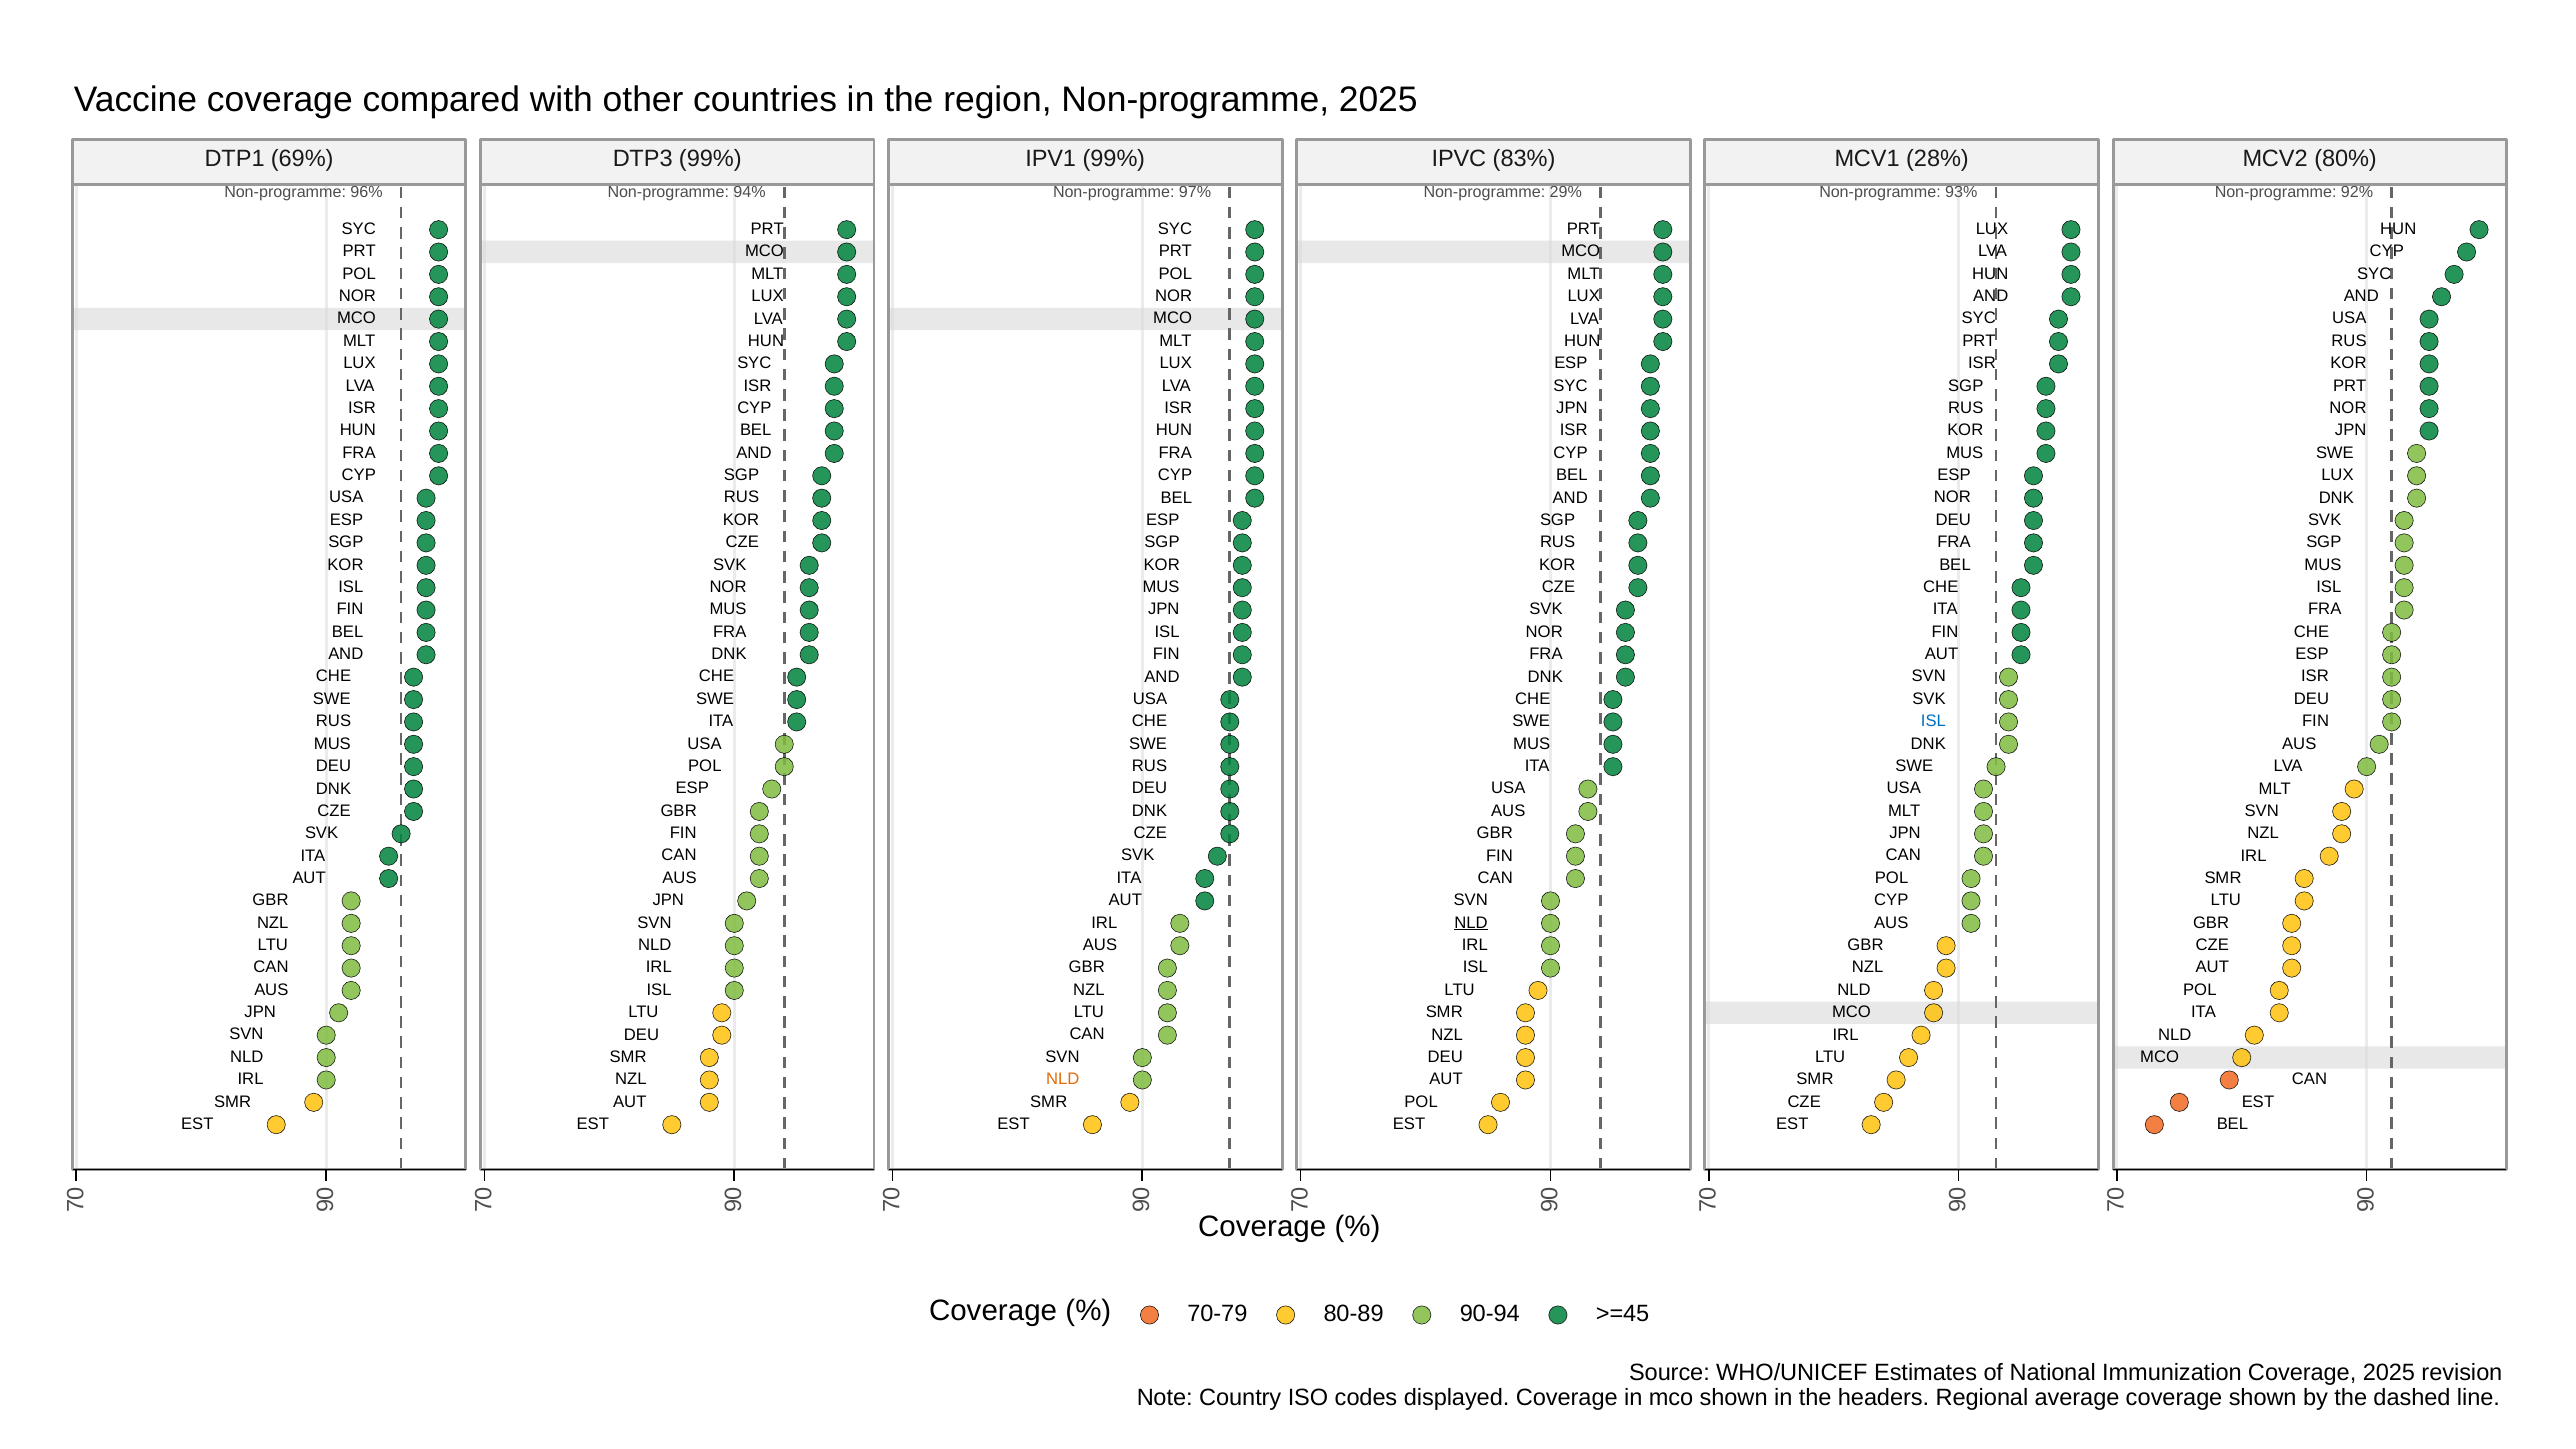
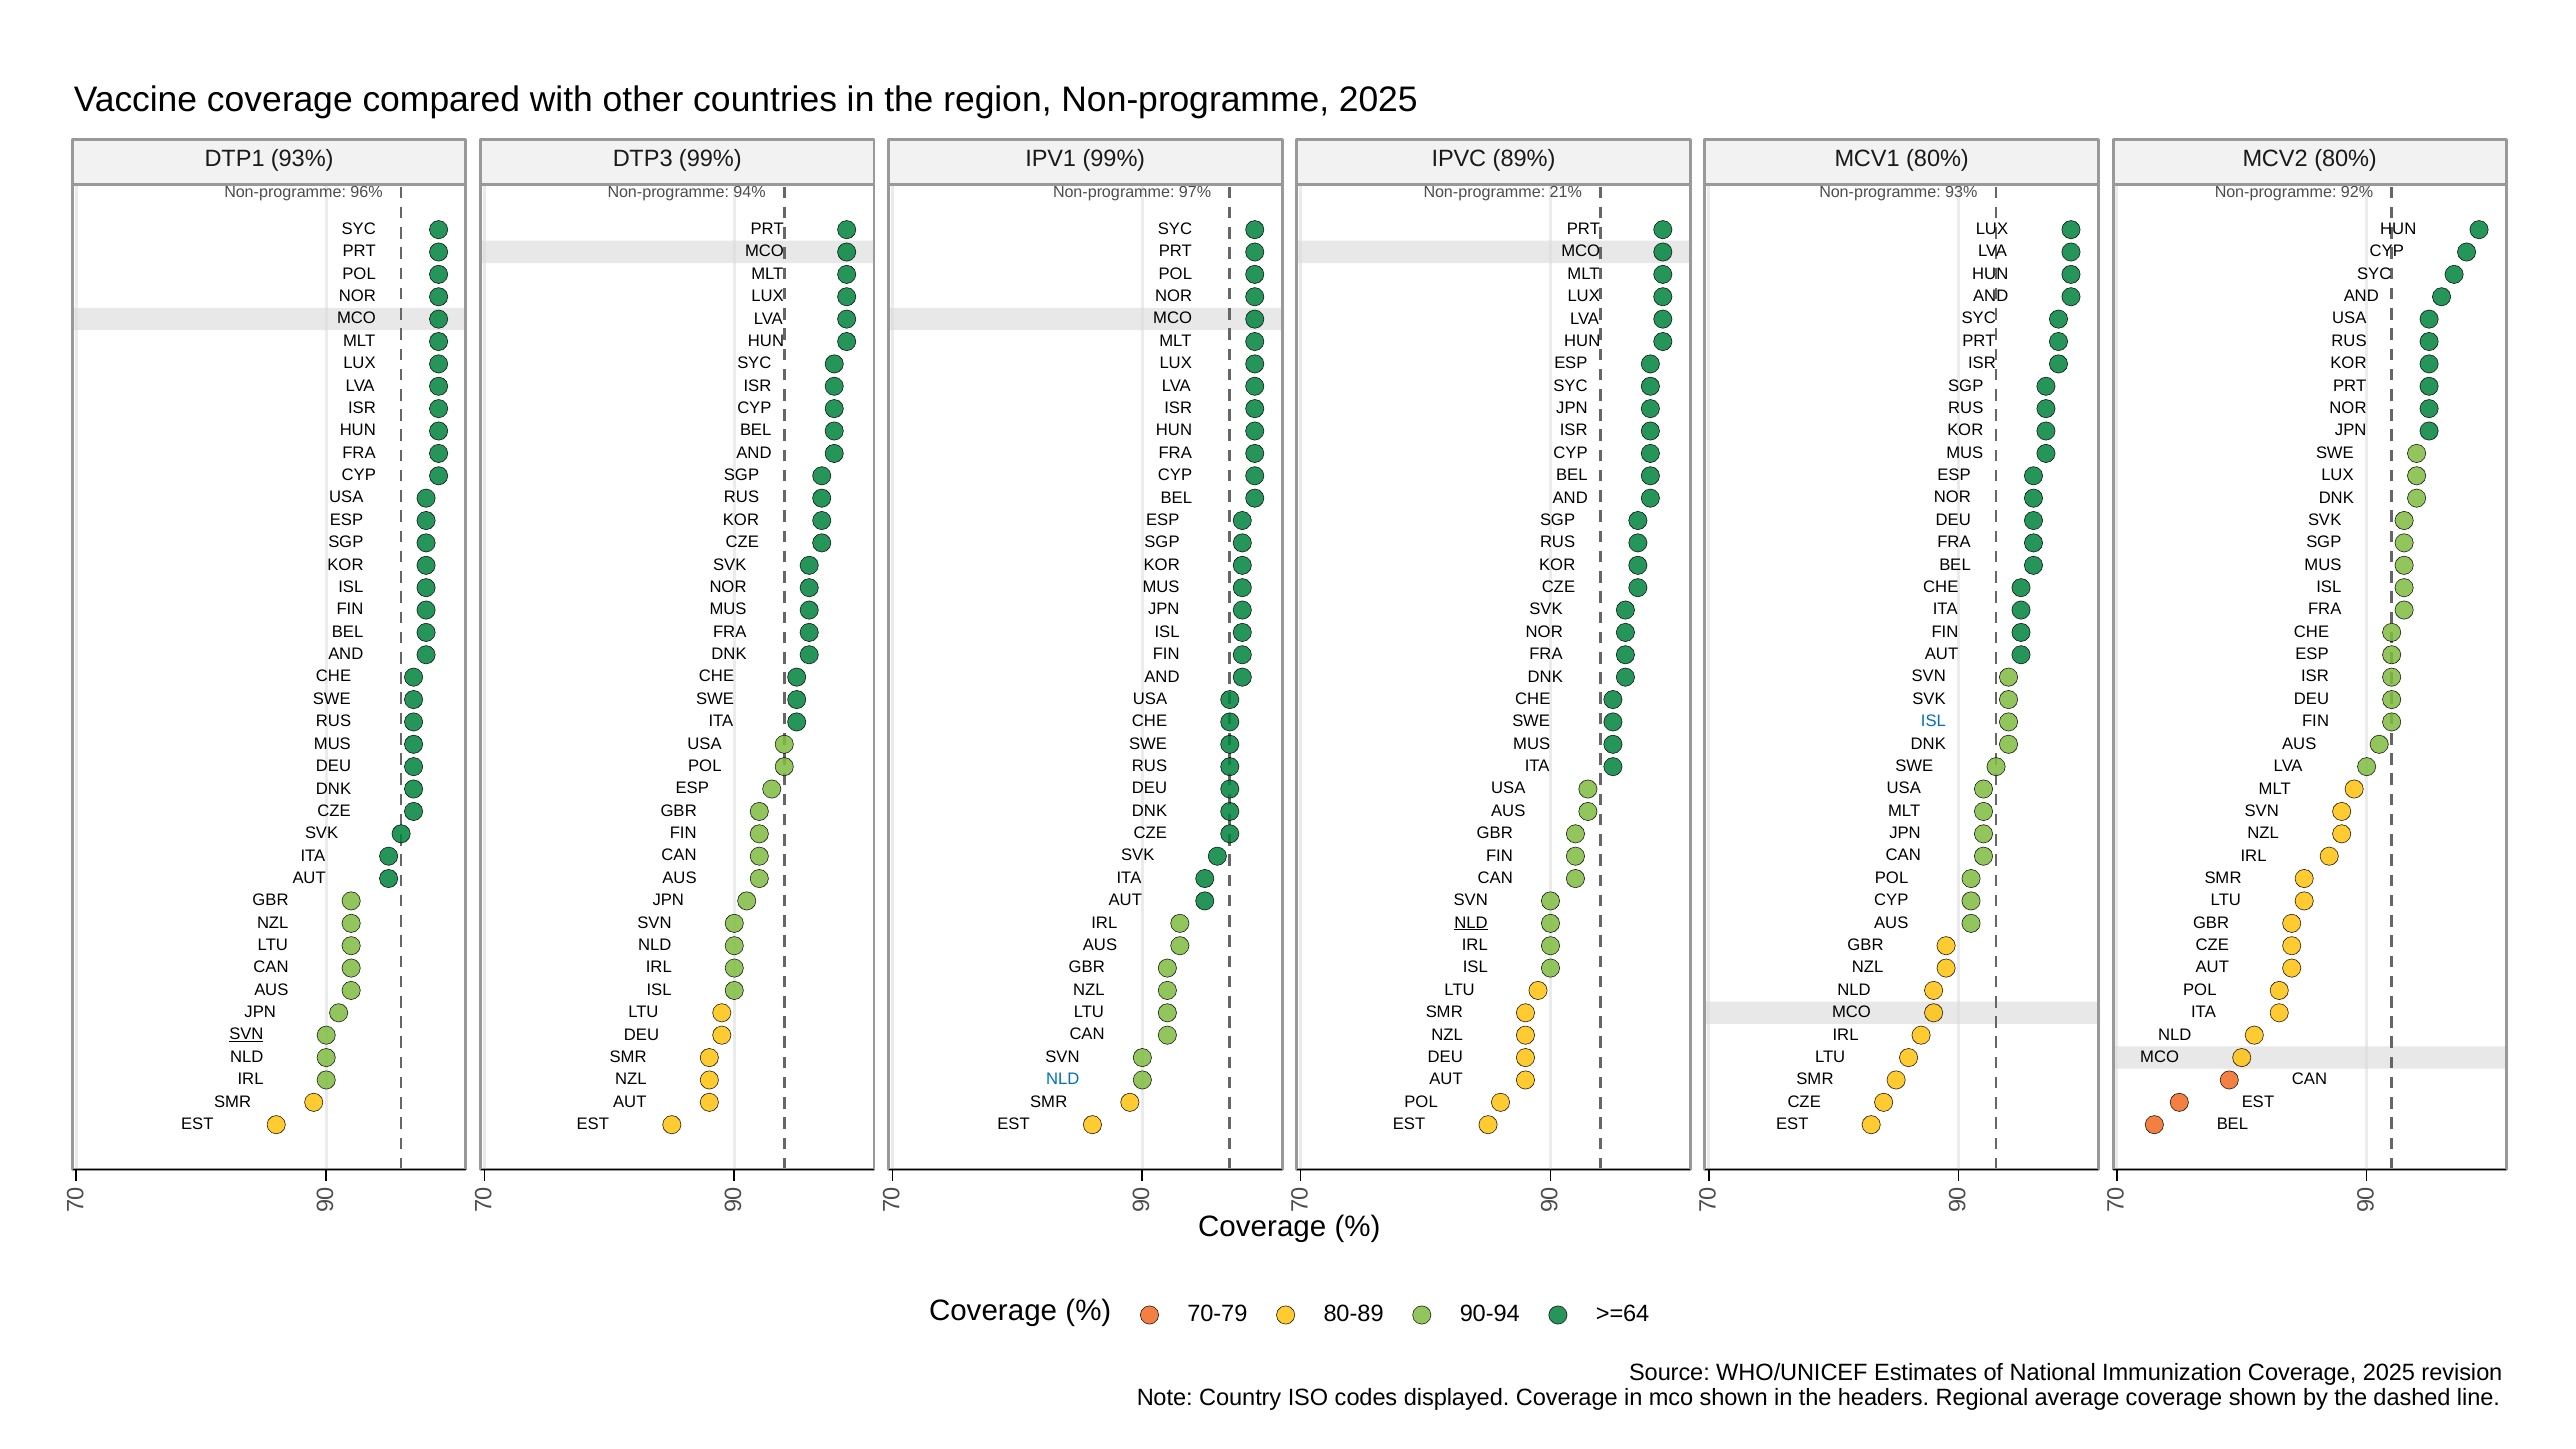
DTP1 69%: 69% -> 93% (302, 159)
83%: 83% -> 89% (1524, 159)
MCV1 28%: 28% -> 80% (1937, 159)
29%: 29% -> 21% (1566, 192)
SVN underline: none -> present (246, 1034)
NLD colour: orange -> blue (1063, 1079)
>=45: >=45 -> >=64 (1623, 1314)
